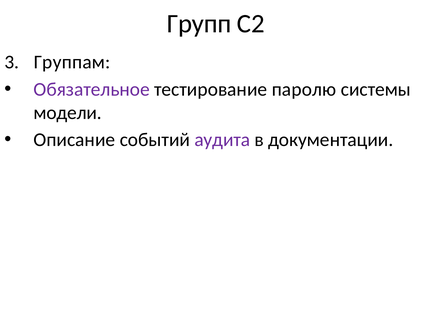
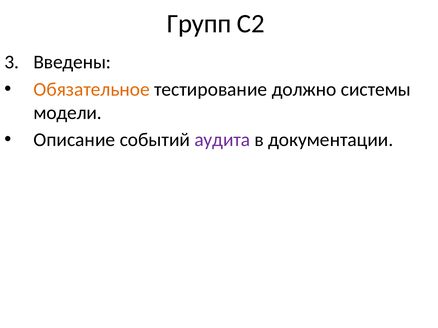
Группам: Группам -> Введены (72, 62)
Обязательное colour: purple -> orange (92, 89)
паролю: паролю -> должно (304, 89)
